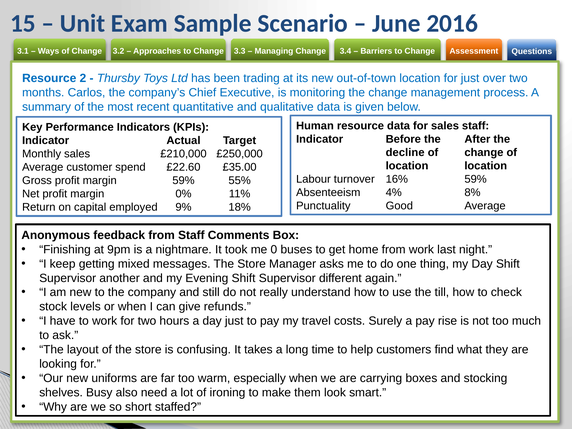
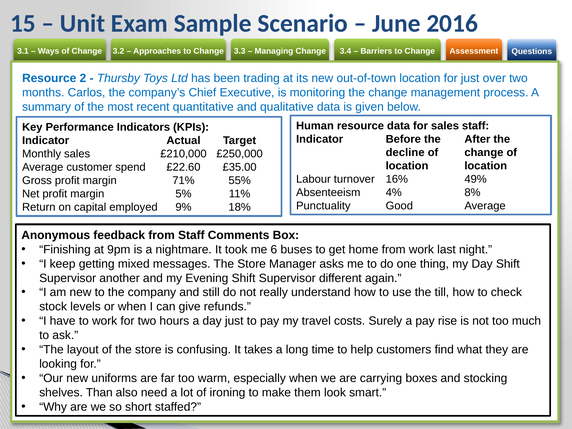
16% 59%: 59% -> 49% (476, 179)
margin 59%: 59% -> 71% (183, 181)
0%: 0% -> 5% (184, 194)
0: 0 -> 6 (274, 249)
Busy: Busy -> Than (99, 392)
